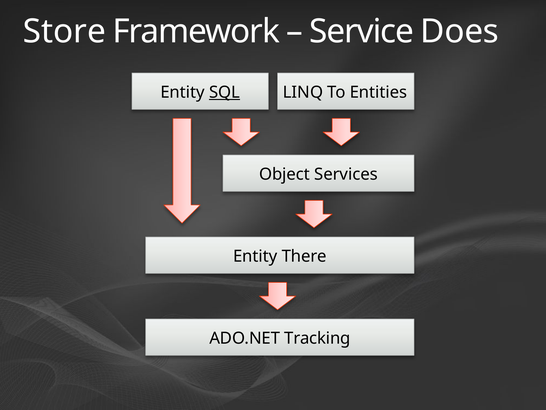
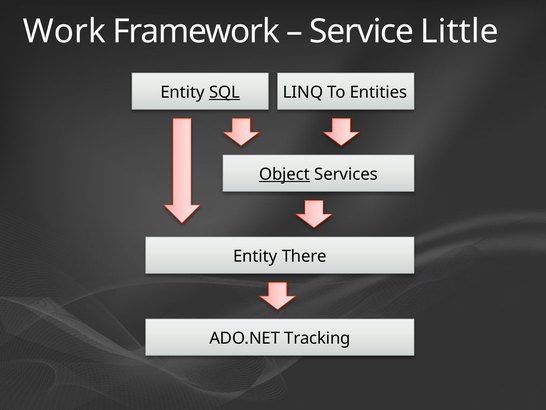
Store: Store -> Work (64, 32)
Does: Does -> Little (459, 32)
Object underline: none -> present (285, 174)
